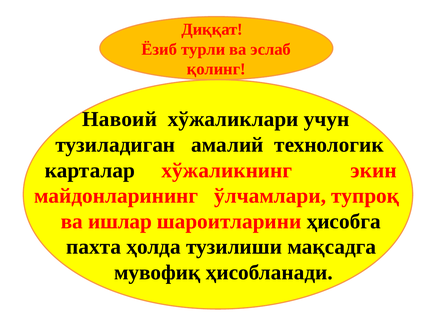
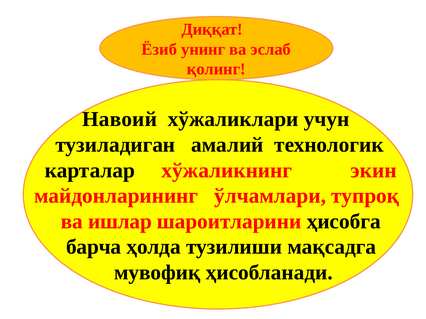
турли: турли -> унинг (203, 49)
пахта: пахта -> барча (94, 247)
